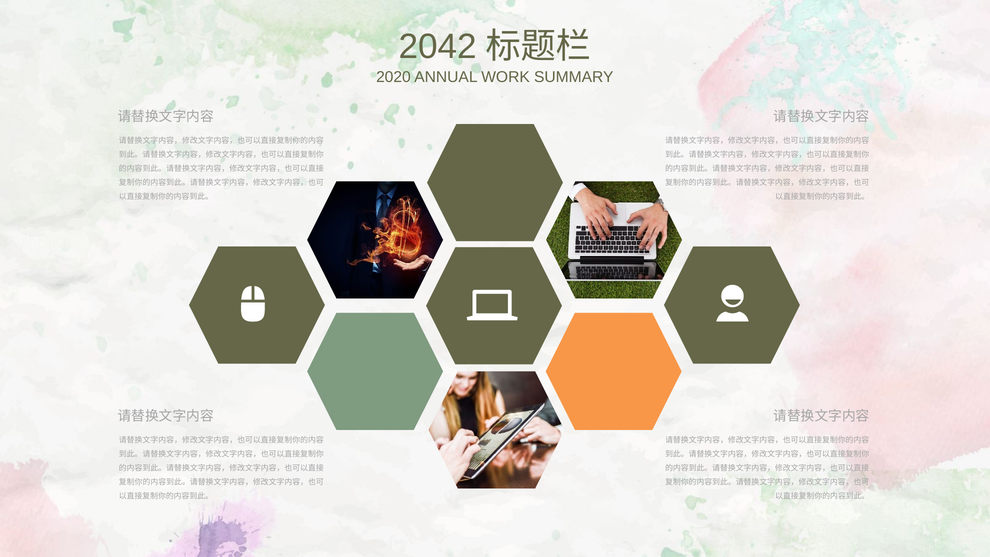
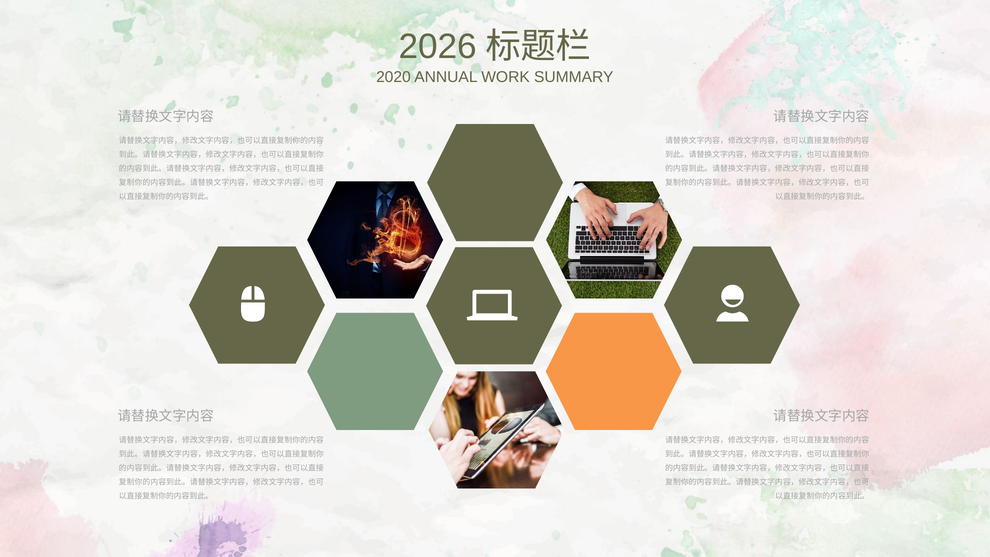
2042: 2042 -> 2026 (438, 47)
